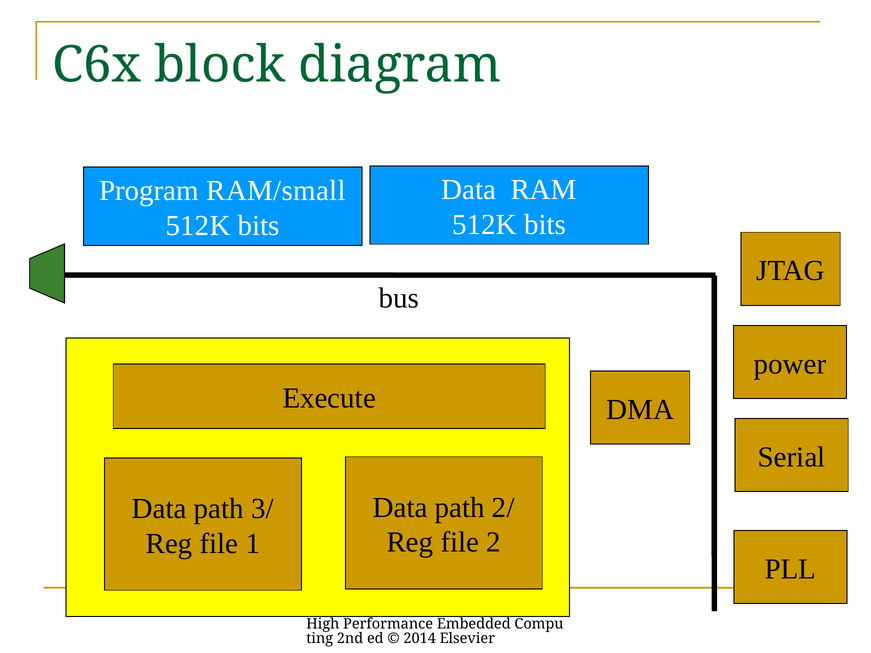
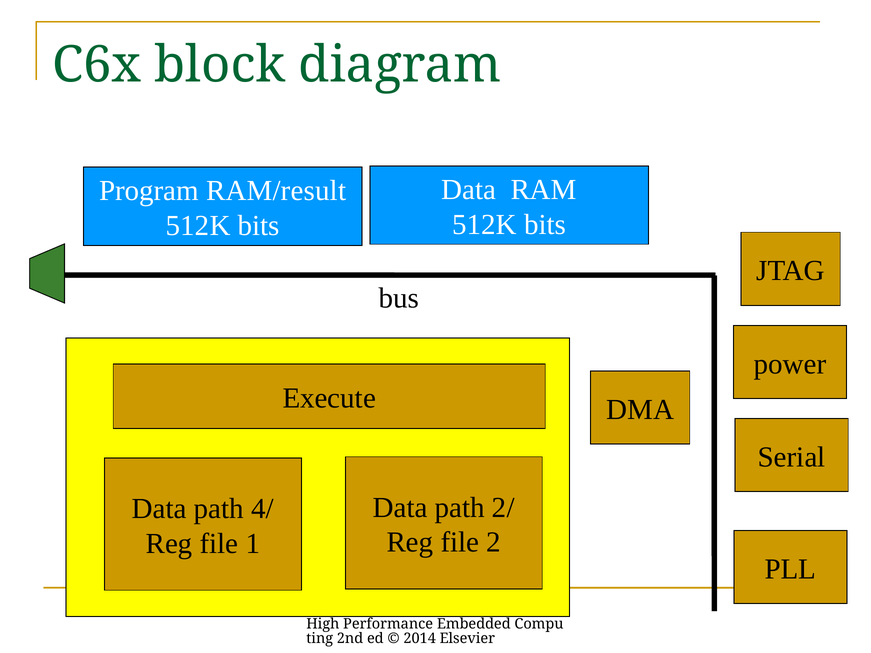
RAM/small: RAM/small -> RAM/result (276, 191)
3/: 3/ -> 4/ (262, 509)
